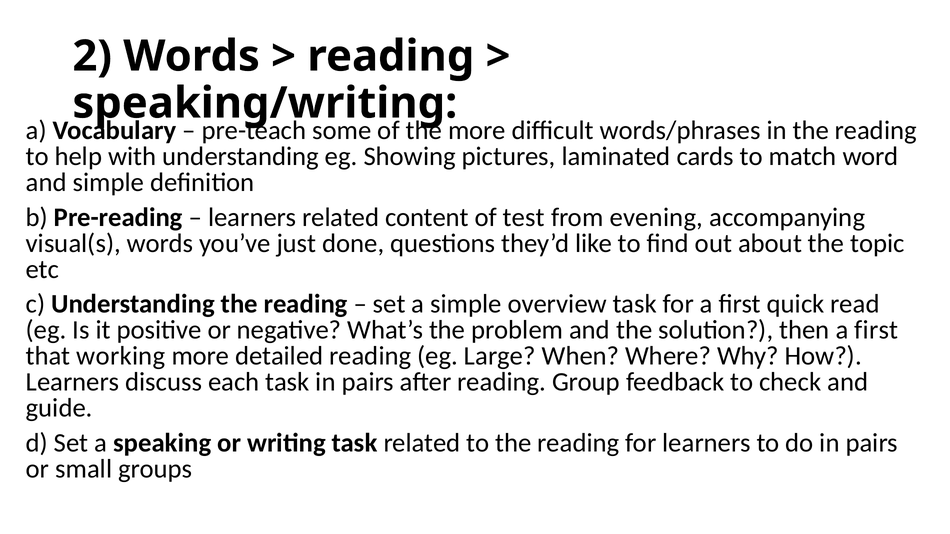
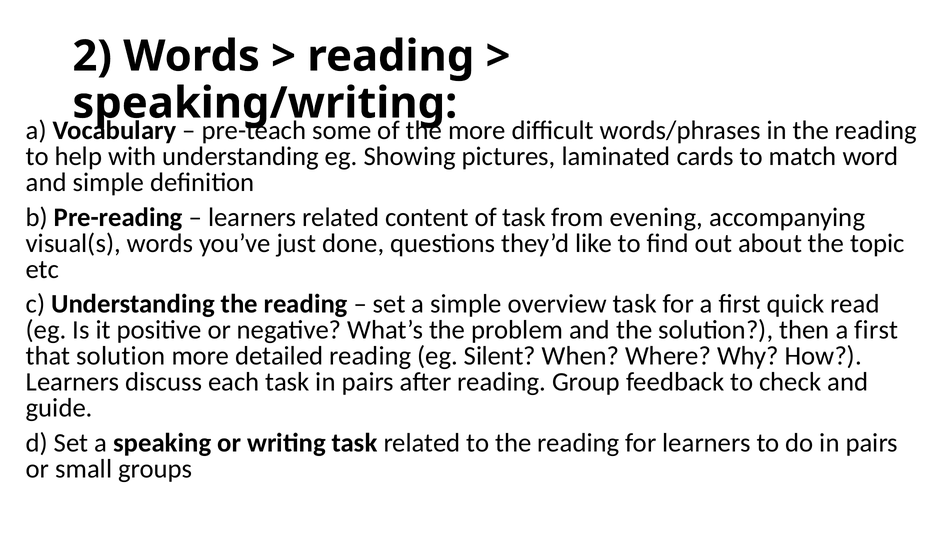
of test: test -> task (524, 217)
that working: working -> solution (121, 356)
Large: Large -> Silent (500, 356)
